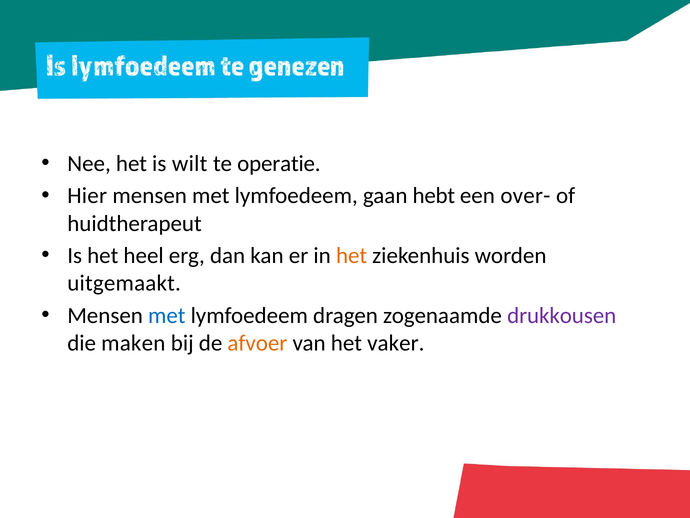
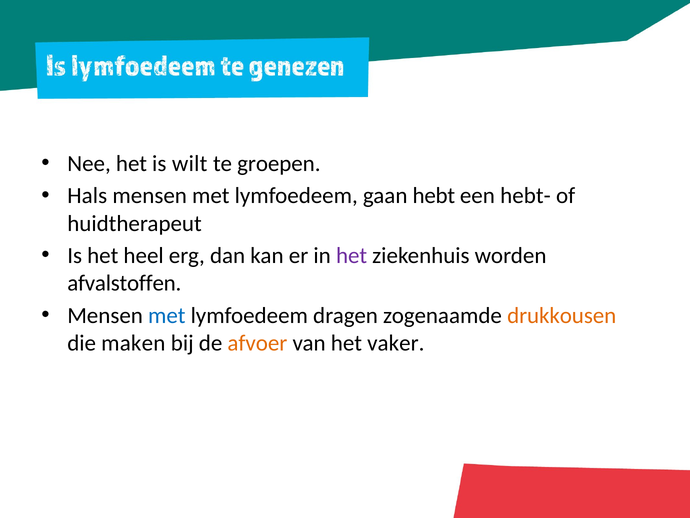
operatie: operatie -> groepen (279, 163)
Hier: Hier -> Hals (87, 196)
over-: over- -> hebt- (525, 196)
het colour: orange -> purple (352, 255)
uitgemaakt: uitgemaakt -> afvalstoffen (124, 283)
drukkousen colour: purple -> orange (562, 315)
